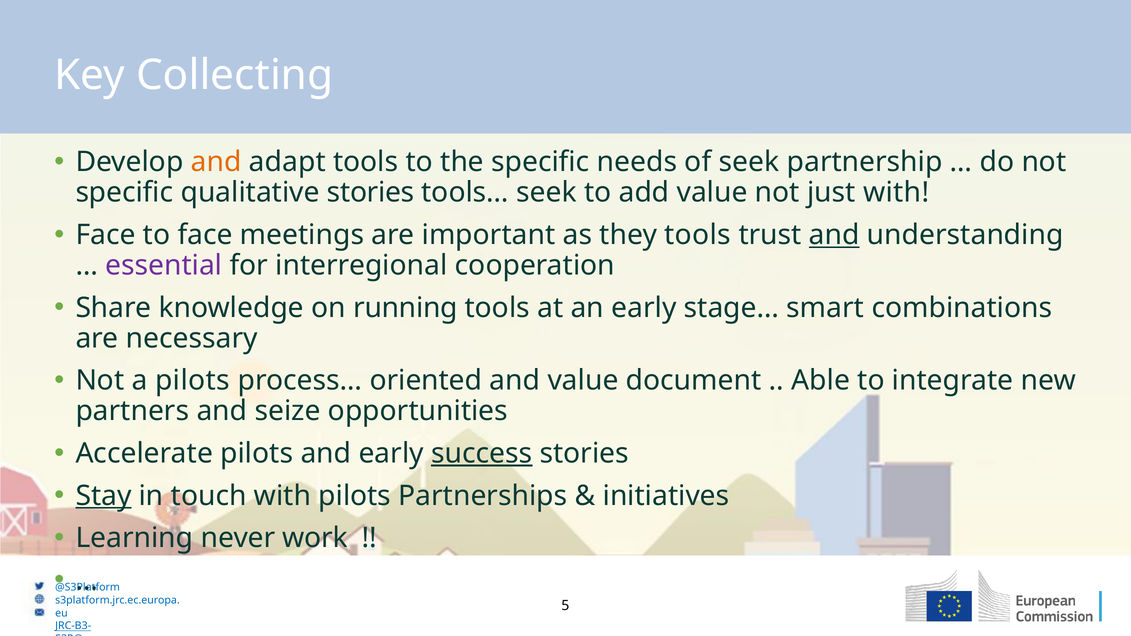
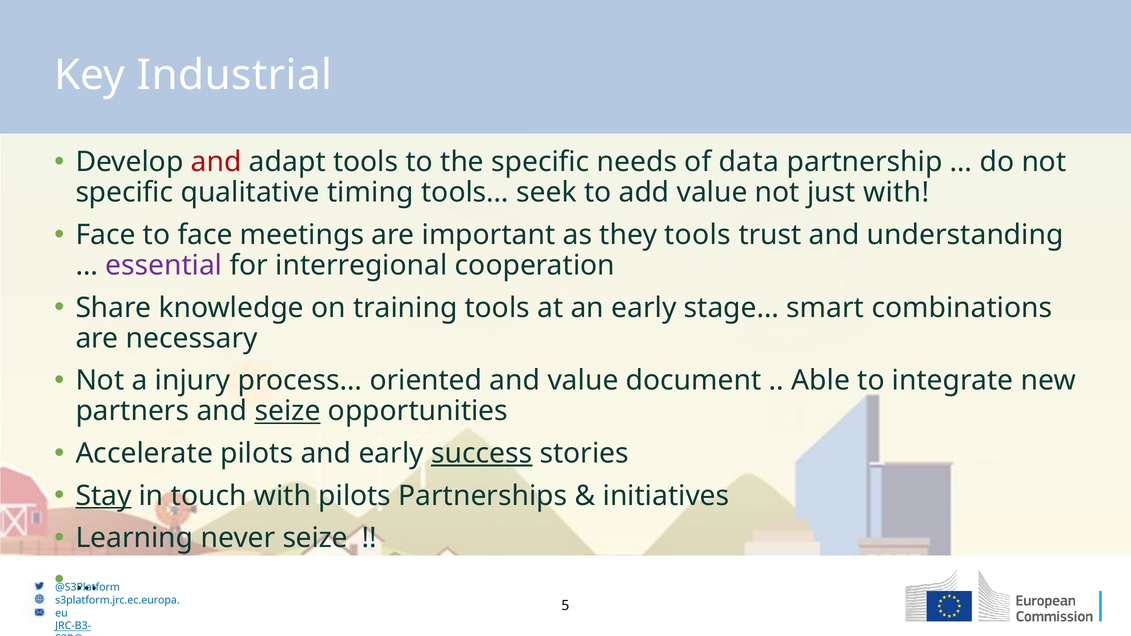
Collecting: Collecting -> Industrial (234, 75)
and colour: orange -> red (216, 162)
of seek: seek -> data (749, 162)
qualitative stories: stories -> timing (370, 193)
and underline: present -> none (834, 235)
running: running -> training (405, 308)
a pilots: pilots -> injury (193, 381)
seize underline: none -> present (288, 411)
never work: work -> seize (315, 538)
